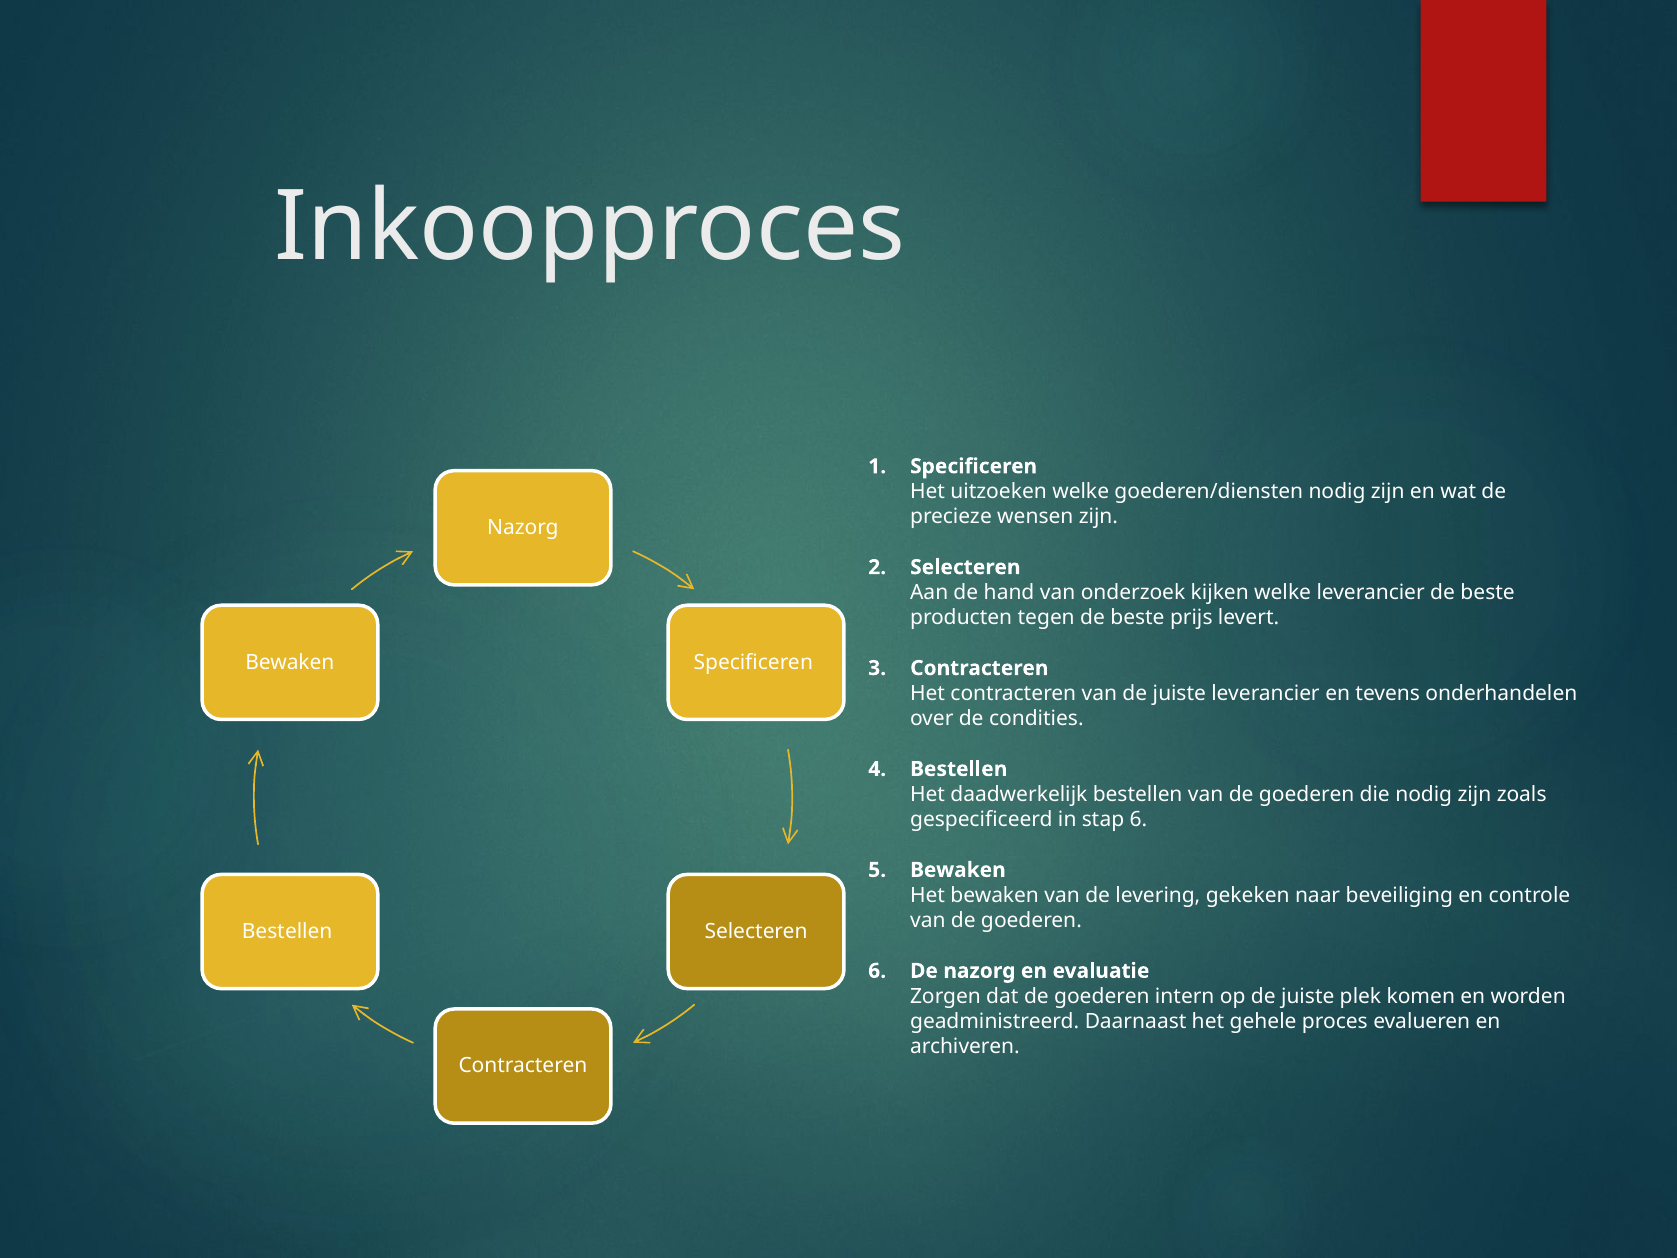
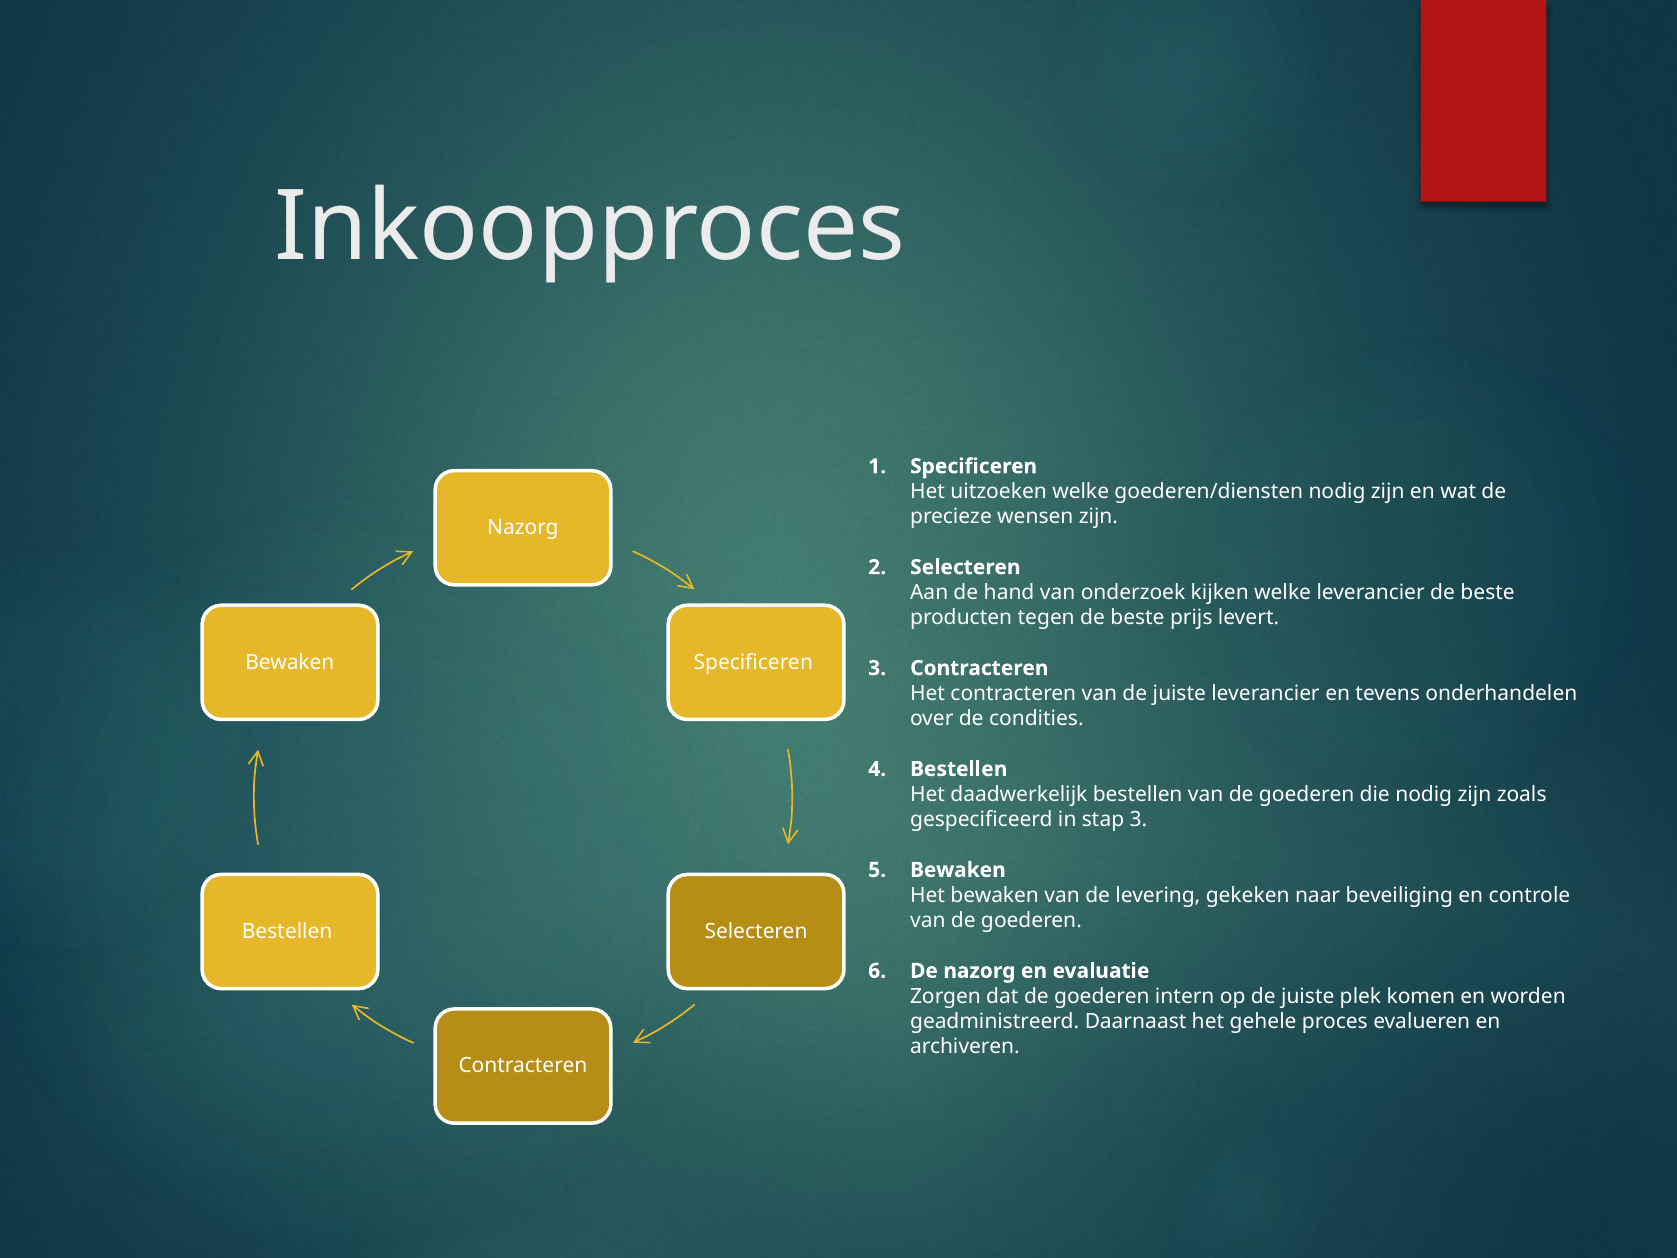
stap 6: 6 -> 3 (1138, 819)
